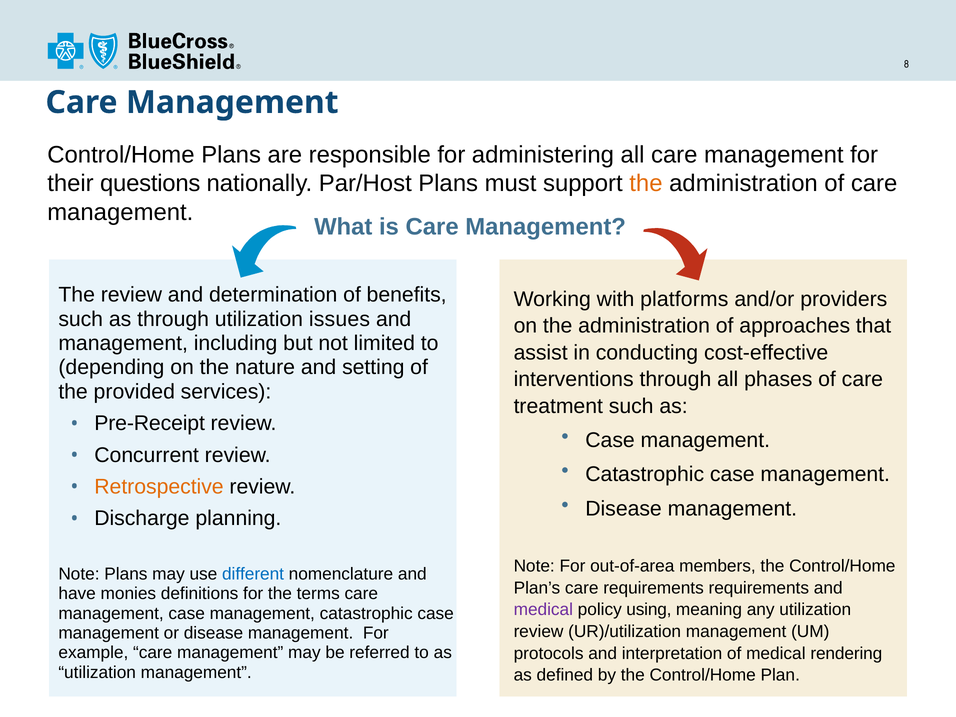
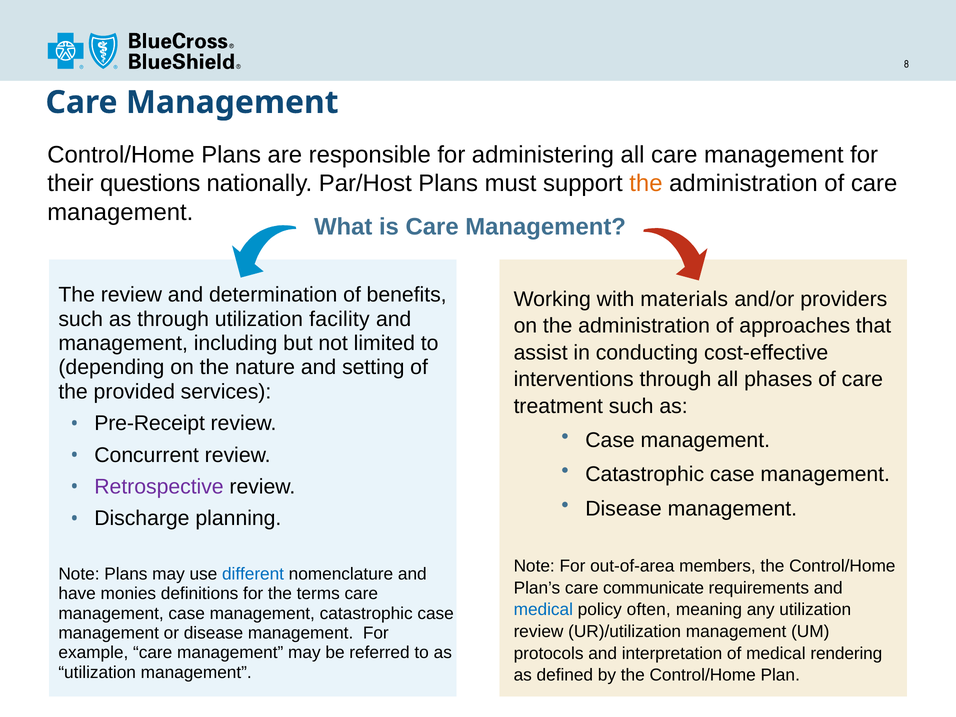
platforms: platforms -> materials (684, 299)
issues: issues -> facility (339, 319)
Retrospective colour: orange -> purple (159, 487)
care requirements: requirements -> communicate (654, 588)
medical colour: purple -> blue (543, 610)
using: using -> often (649, 610)
